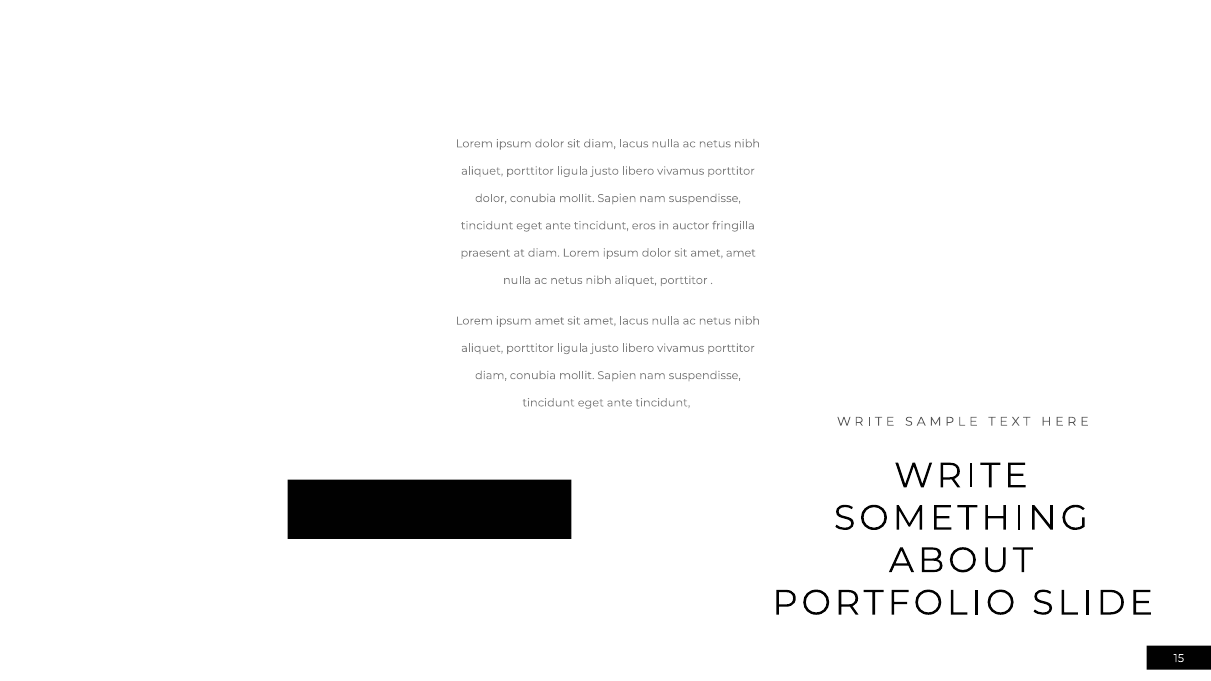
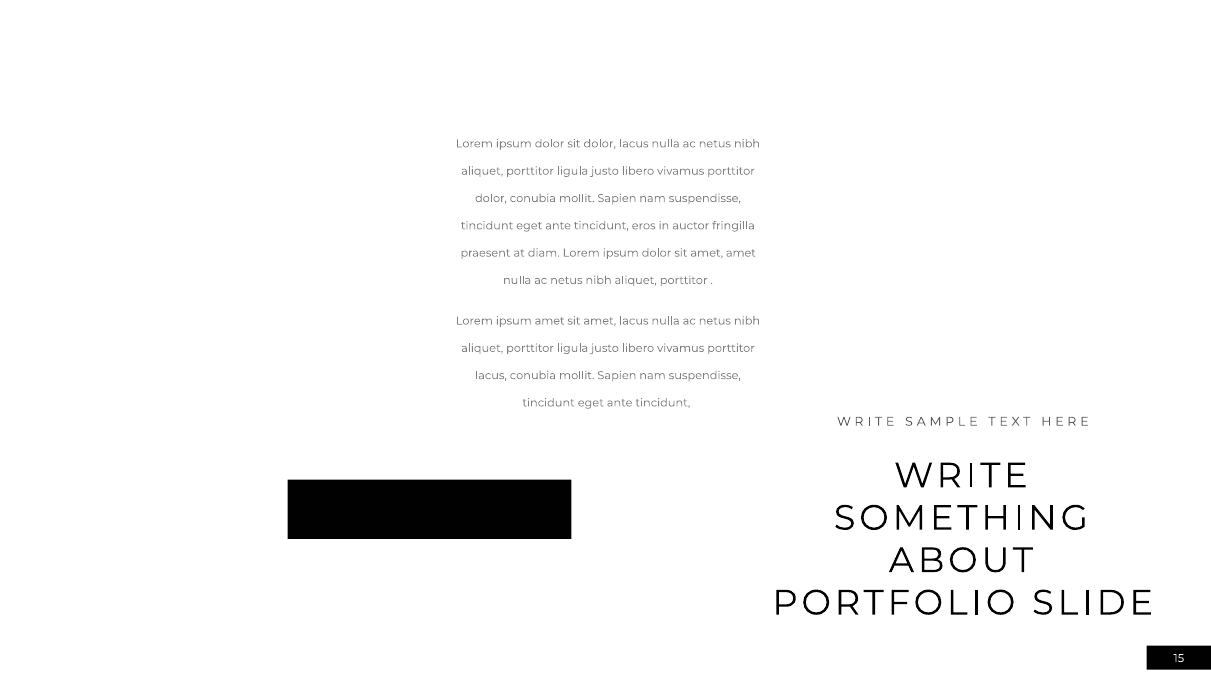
sit diam: diam -> dolor (600, 144)
diam: diam -> lacus (491, 376)
